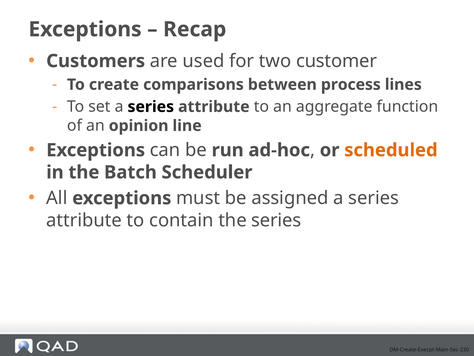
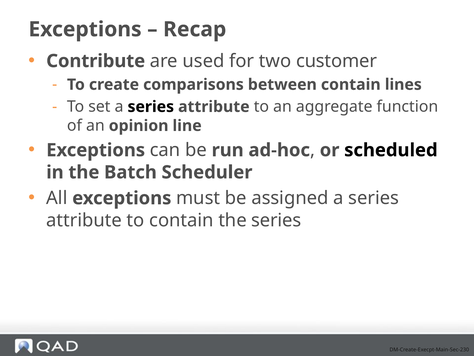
Customers: Customers -> Contribute (96, 61)
between process: process -> contain (351, 84)
scheduled colour: orange -> black (391, 150)
